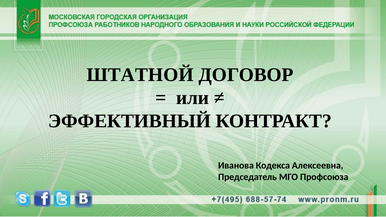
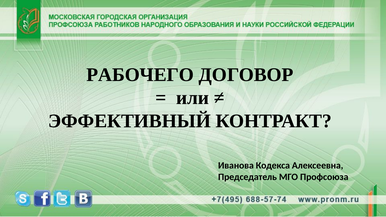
ШТАТНОЙ: ШТАТНОЙ -> РАБОЧЕГО (140, 75)
